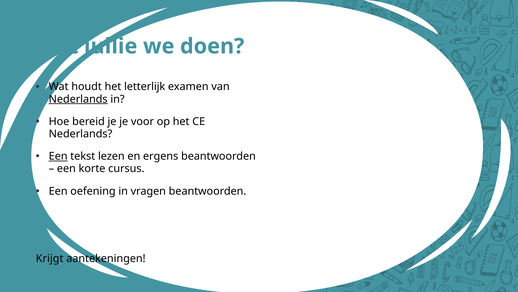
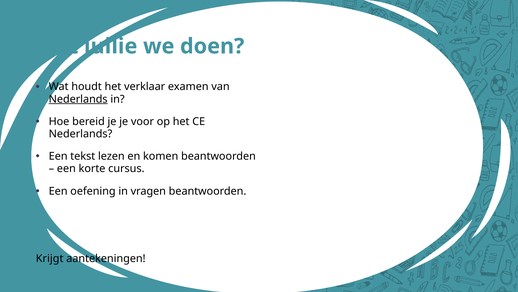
letterlijk: letterlijk -> verklaar (145, 87)
Een underline: present -> none (58, 156)
ergens: ergens -> komen (161, 156)
